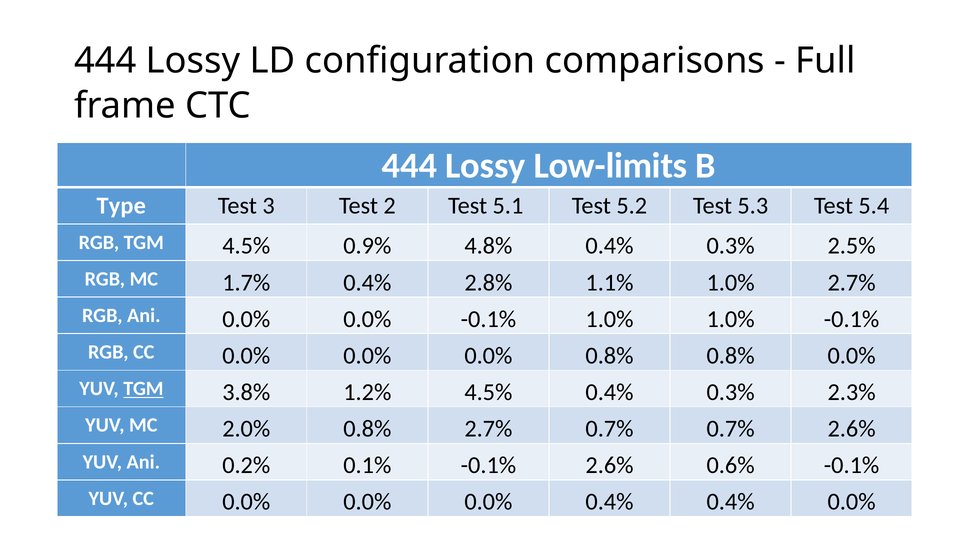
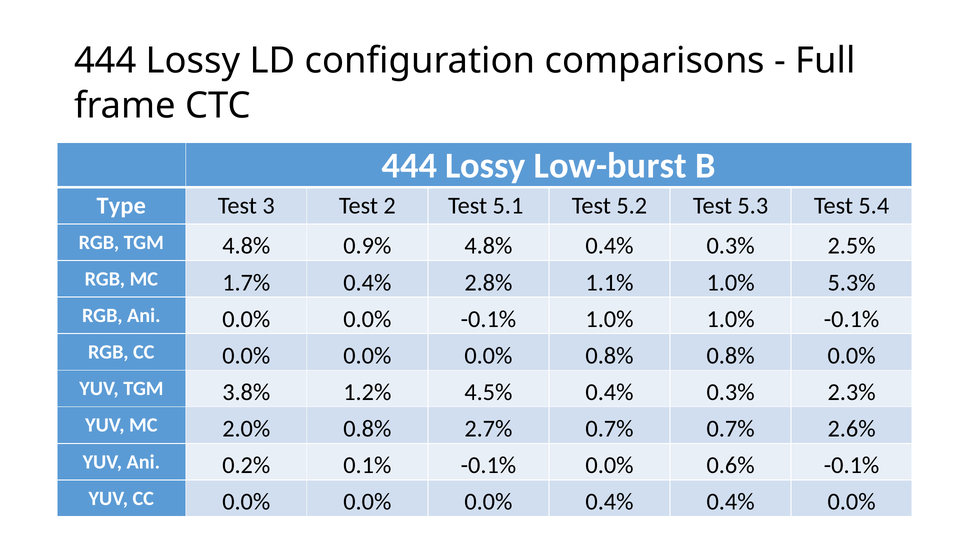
Low-limits: Low-limits -> Low-burst (610, 166)
TGM 4.5%: 4.5% -> 4.8% (246, 246)
1.0% 2.7%: 2.7% -> 5.3% (852, 283)
TGM underline: present -> none (143, 389)
-0.1% 2.6%: 2.6% -> 0.0% (610, 466)
